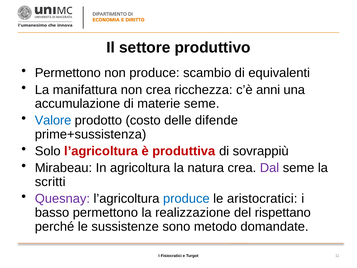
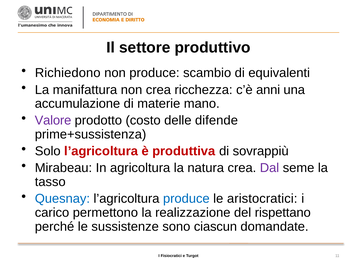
Permettono: Permettono -> Richiedono (68, 73)
materie seme: seme -> mano (202, 104)
Valore colour: blue -> purple (53, 120)
scritti: scritti -> tasso (50, 182)
Quesnay colour: purple -> blue (62, 198)
basso: basso -> carico (52, 212)
metodo: metodo -> ciascun (215, 226)
